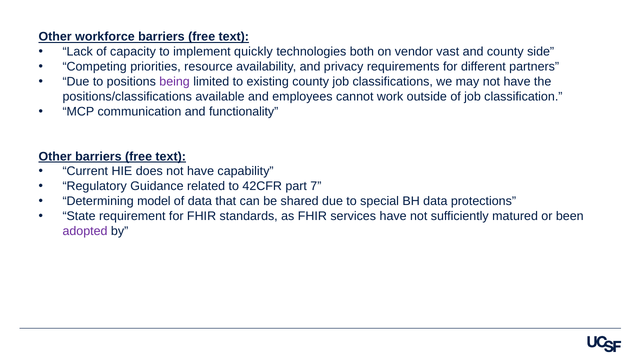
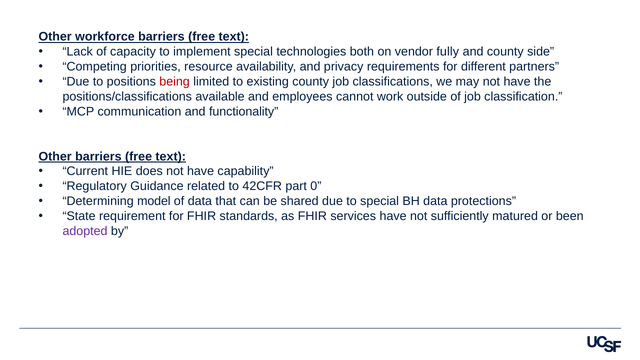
implement quickly: quickly -> special (254, 52)
vast: vast -> fully (448, 52)
being colour: purple -> red (175, 82)
7: 7 -> 0 (316, 186)
